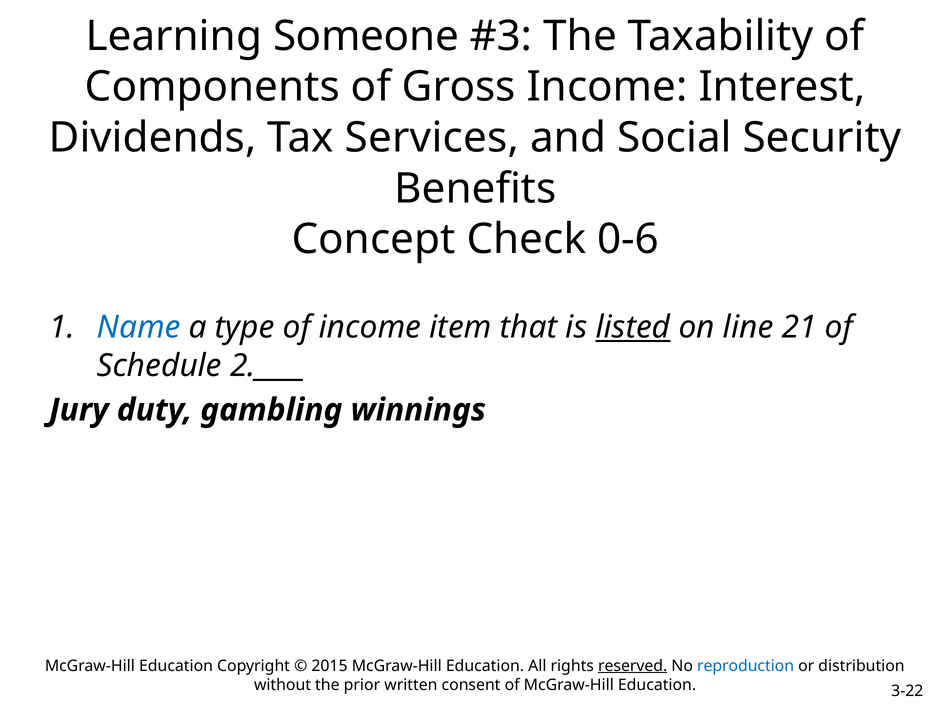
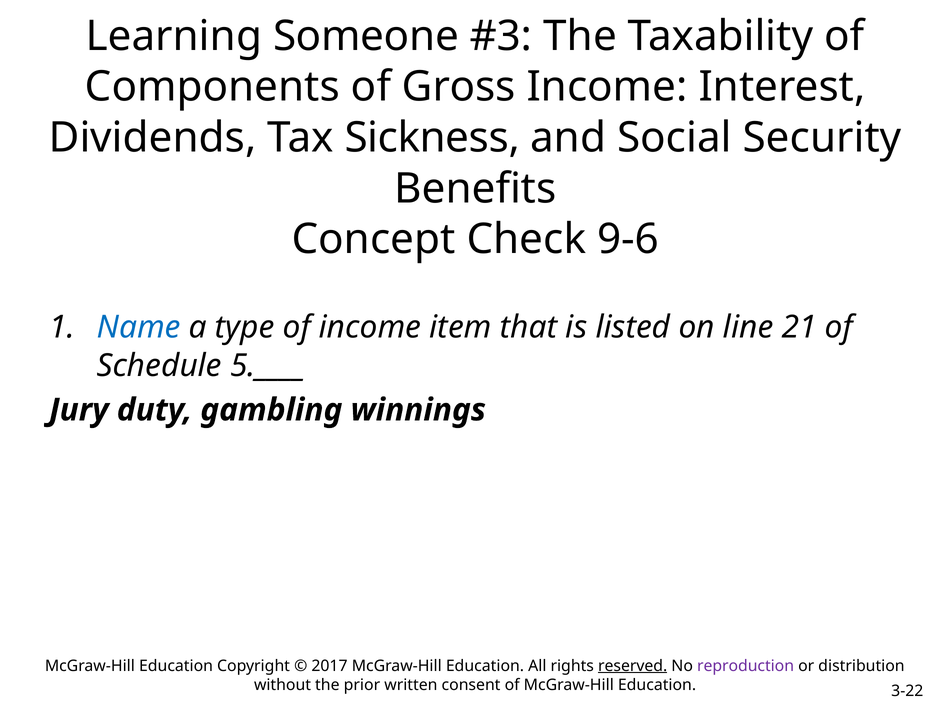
Services: Services -> Sickness (432, 138)
0-6: 0-6 -> 9-6 (628, 239)
listed underline: present -> none (633, 327)
2.____: 2.____ -> 5.____ (268, 365)
2015: 2015 -> 2017 (329, 665)
reproduction colour: blue -> purple (746, 665)
